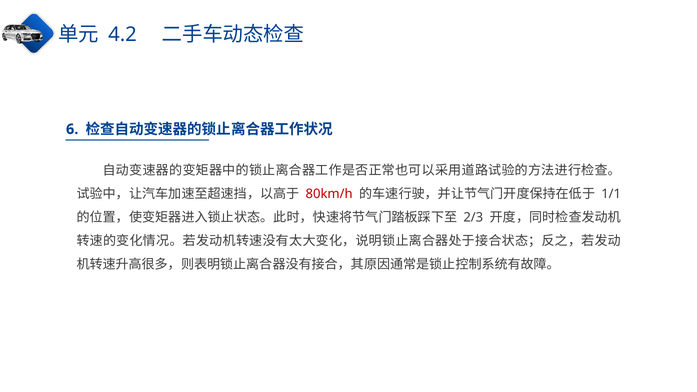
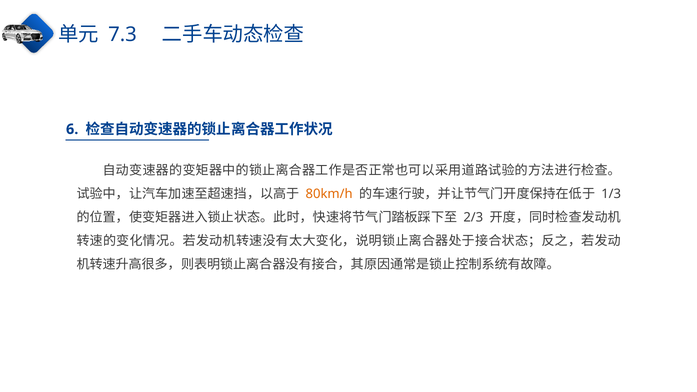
4.2: 4.2 -> 7.3 (123, 35)
80km/h colour: red -> orange (329, 194)
1/1: 1/1 -> 1/3 (611, 194)
